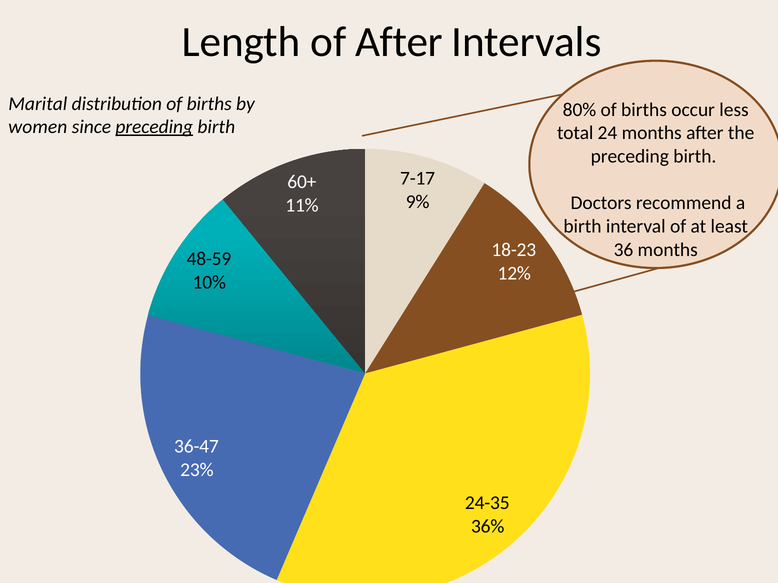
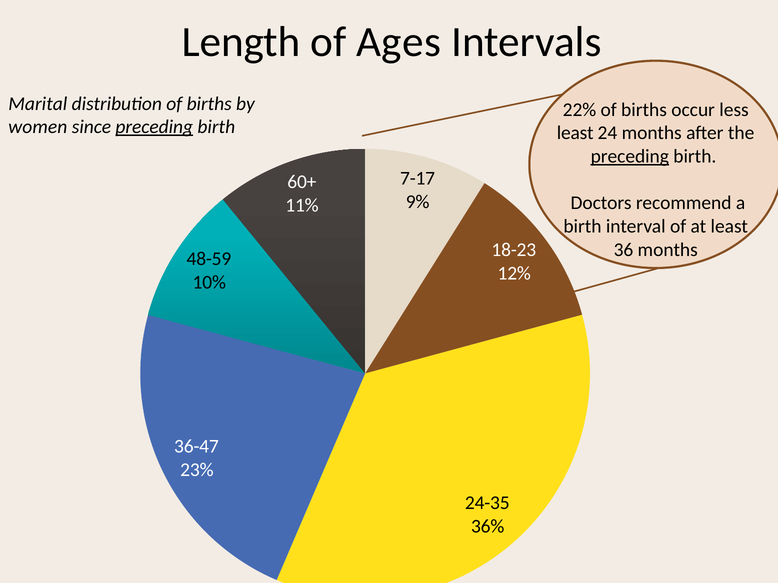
of After: After -> Ages (399, 42)
80%: 80% -> 22% (579, 110)
total: total -> least (575, 133)
preceding underline: none -> present (630, 157)
